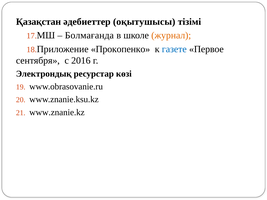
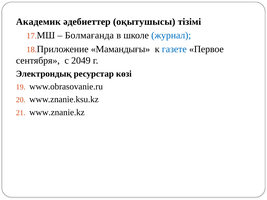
Қазақстан: Қазақстан -> Академик (38, 22)
журнал colour: orange -> blue (171, 35)
Прокопенко: Прокопенко -> Мамандығы (120, 49)
2016: 2016 -> 2049 (81, 61)
